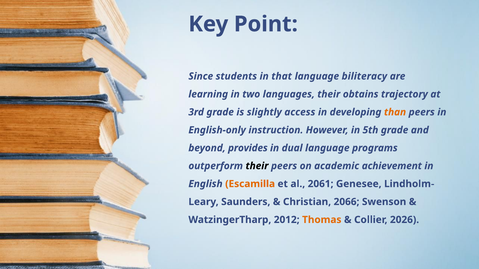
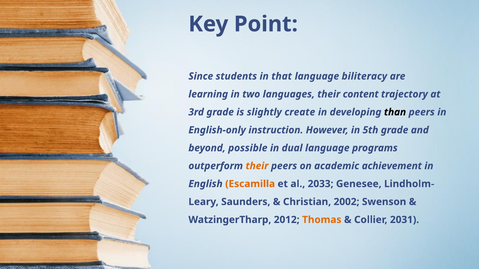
obtains: obtains -> content (361, 94)
access: access -> create (300, 112)
than colour: orange -> black (395, 112)
provides: provides -> possible (248, 148)
their colour: black -> orange (257, 166)
2061: 2061 -> 2033 (321, 184)
2066: 2066 -> 2002 (347, 202)
2026: 2026 -> 2031 (405, 220)
